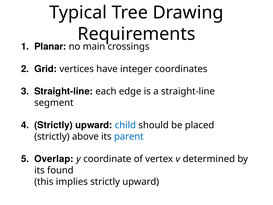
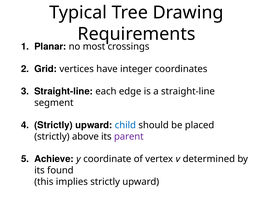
main: main -> most (94, 46)
parent colour: blue -> purple (129, 136)
Overlap: Overlap -> Achieve (54, 159)
